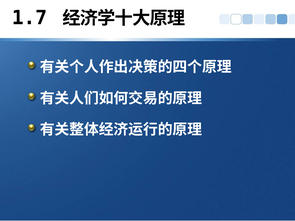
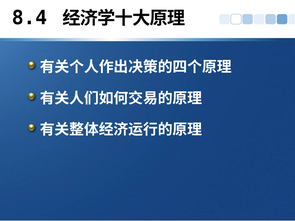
1.7: 1.7 -> 8.4 (30, 18)
